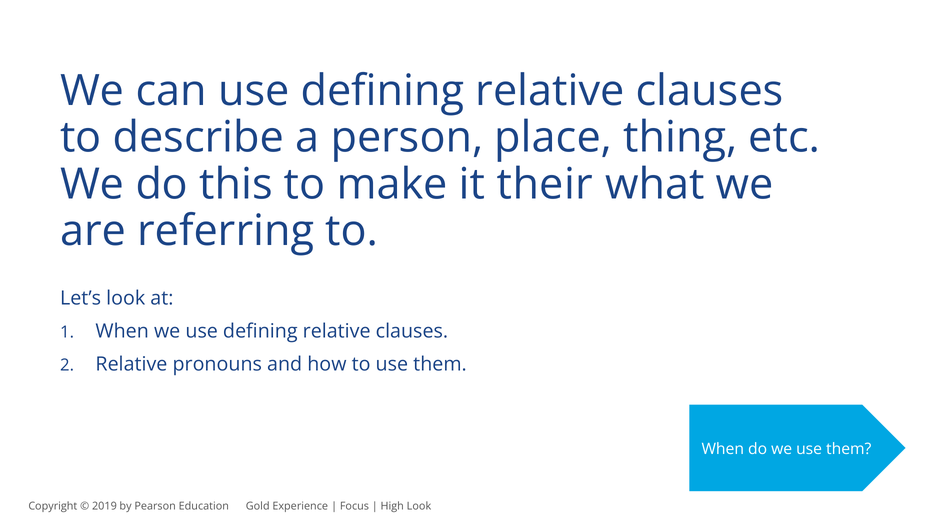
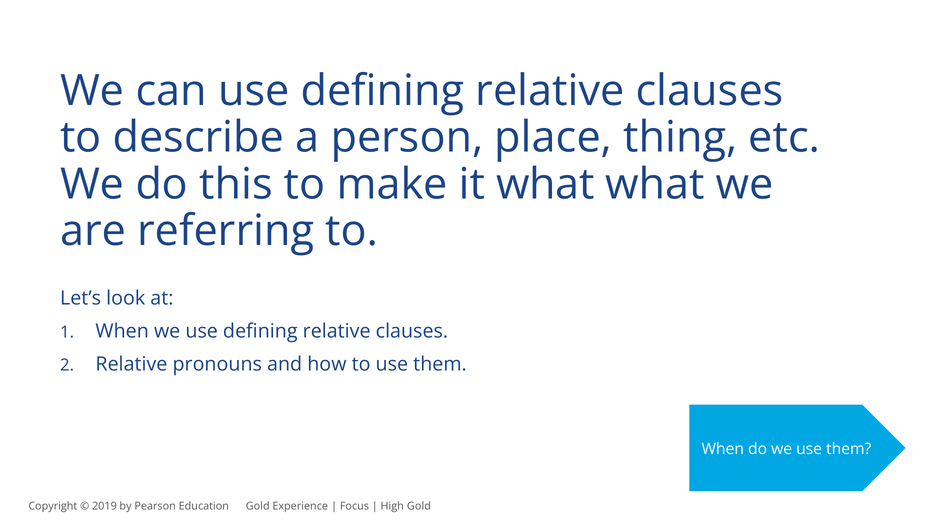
it their: their -> what (545, 184)
High Look: Look -> Gold (419, 506)
